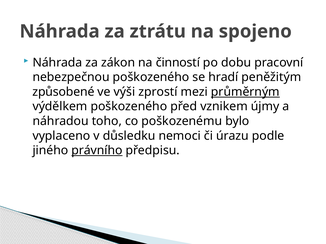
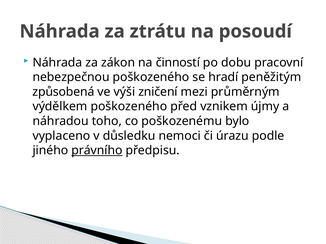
spojeno: spojeno -> posoudí (255, 31)
způsobené: způsobené -> způsobená (63, 92)
zprostí: zprostí -> zničení (158, 92)
průměrným underline: present -> none (245, 92)
